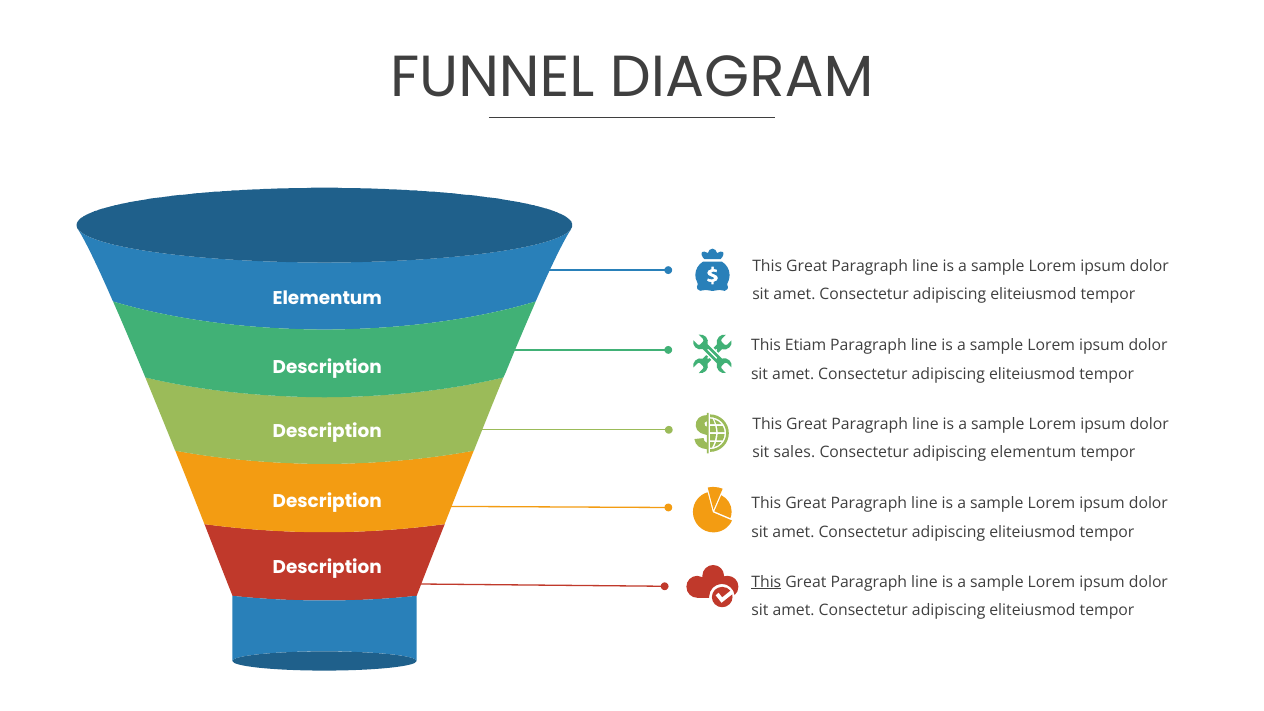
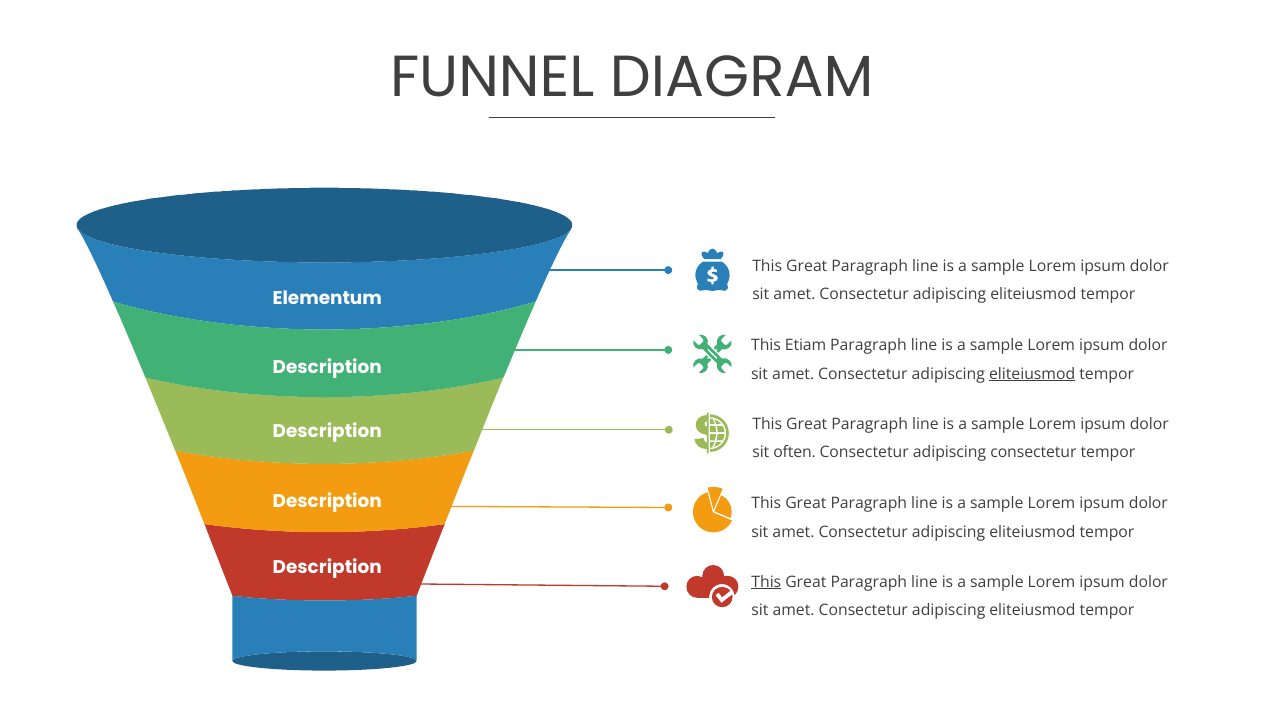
eliteiusmod underline: none -> present (1032, 374)
sales: sales -> often (795, 453)
adipiscing elementum: elementum -> consectetur (1033, 453)
